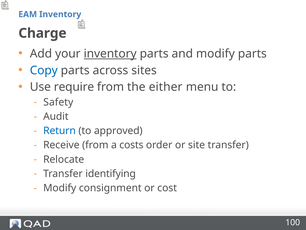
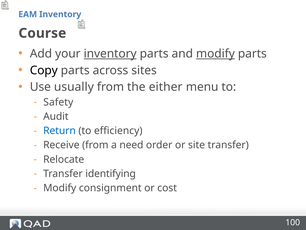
Charge: Charge -> Course (42, 33)
modify underline: none -> present (215, 54)
Copy colour: blue -> black (44, 70)
require: require -> usually (74, 87)
approved: approved -> efficiency (118, 131)
costs: costs -> need (131, 145)
